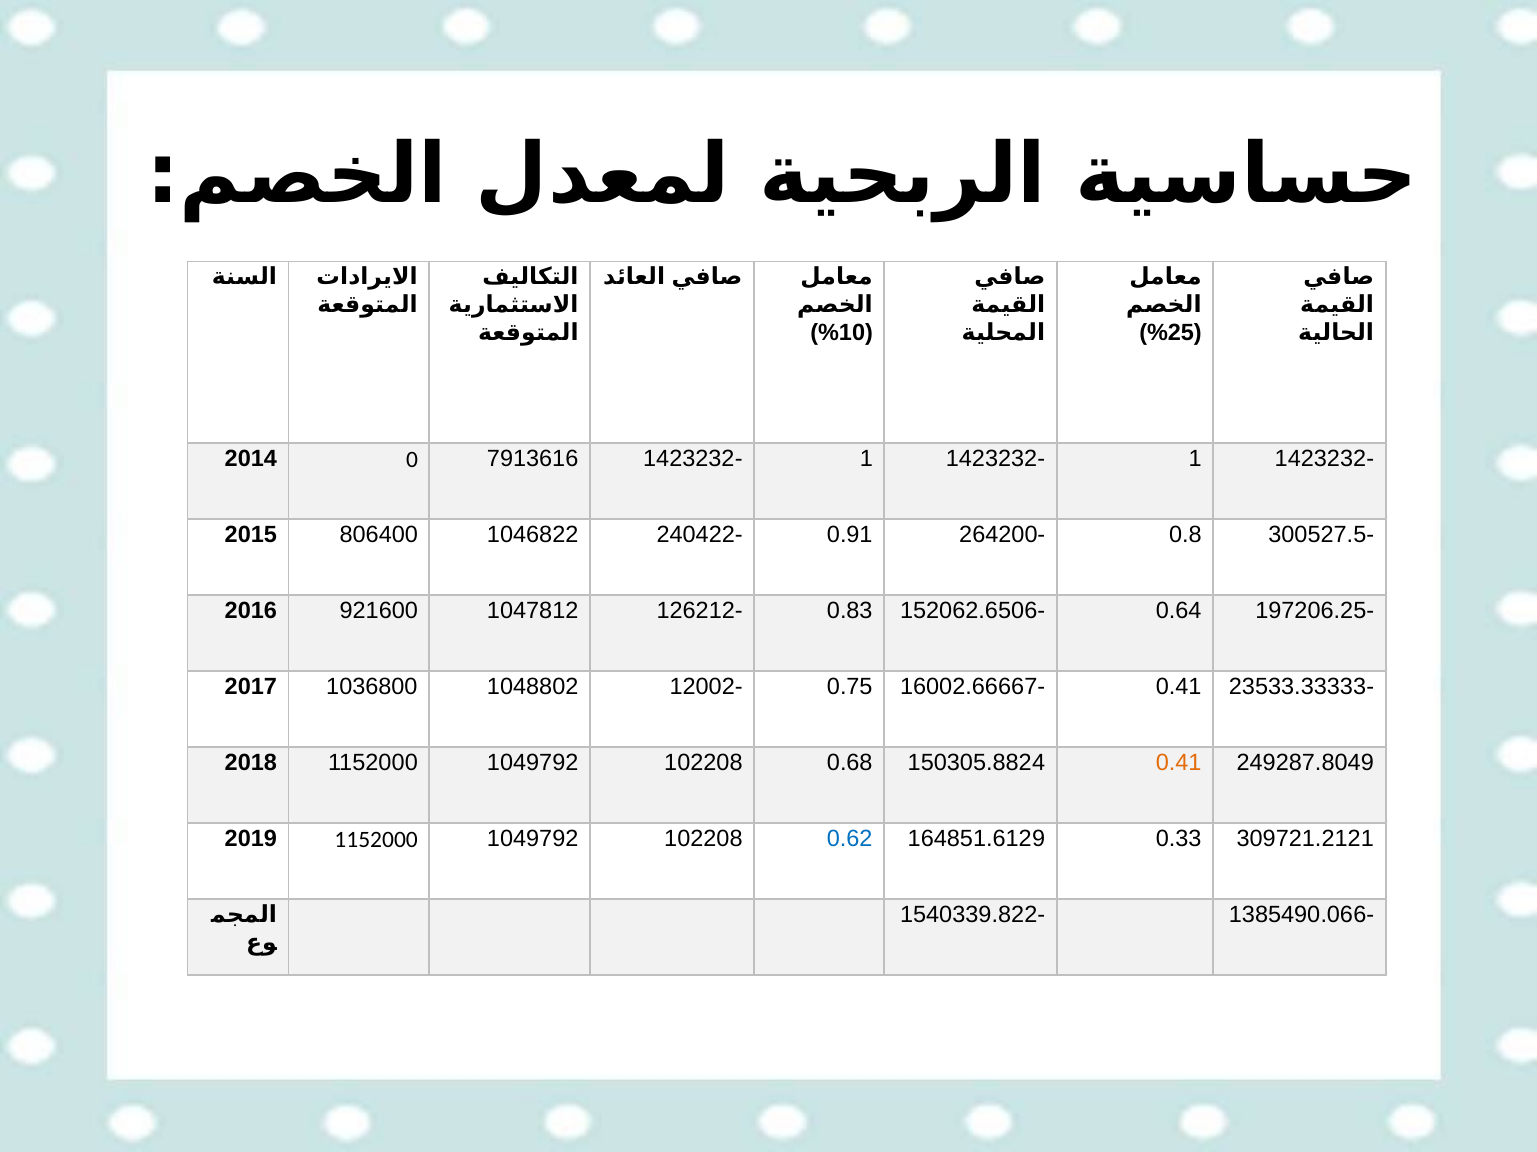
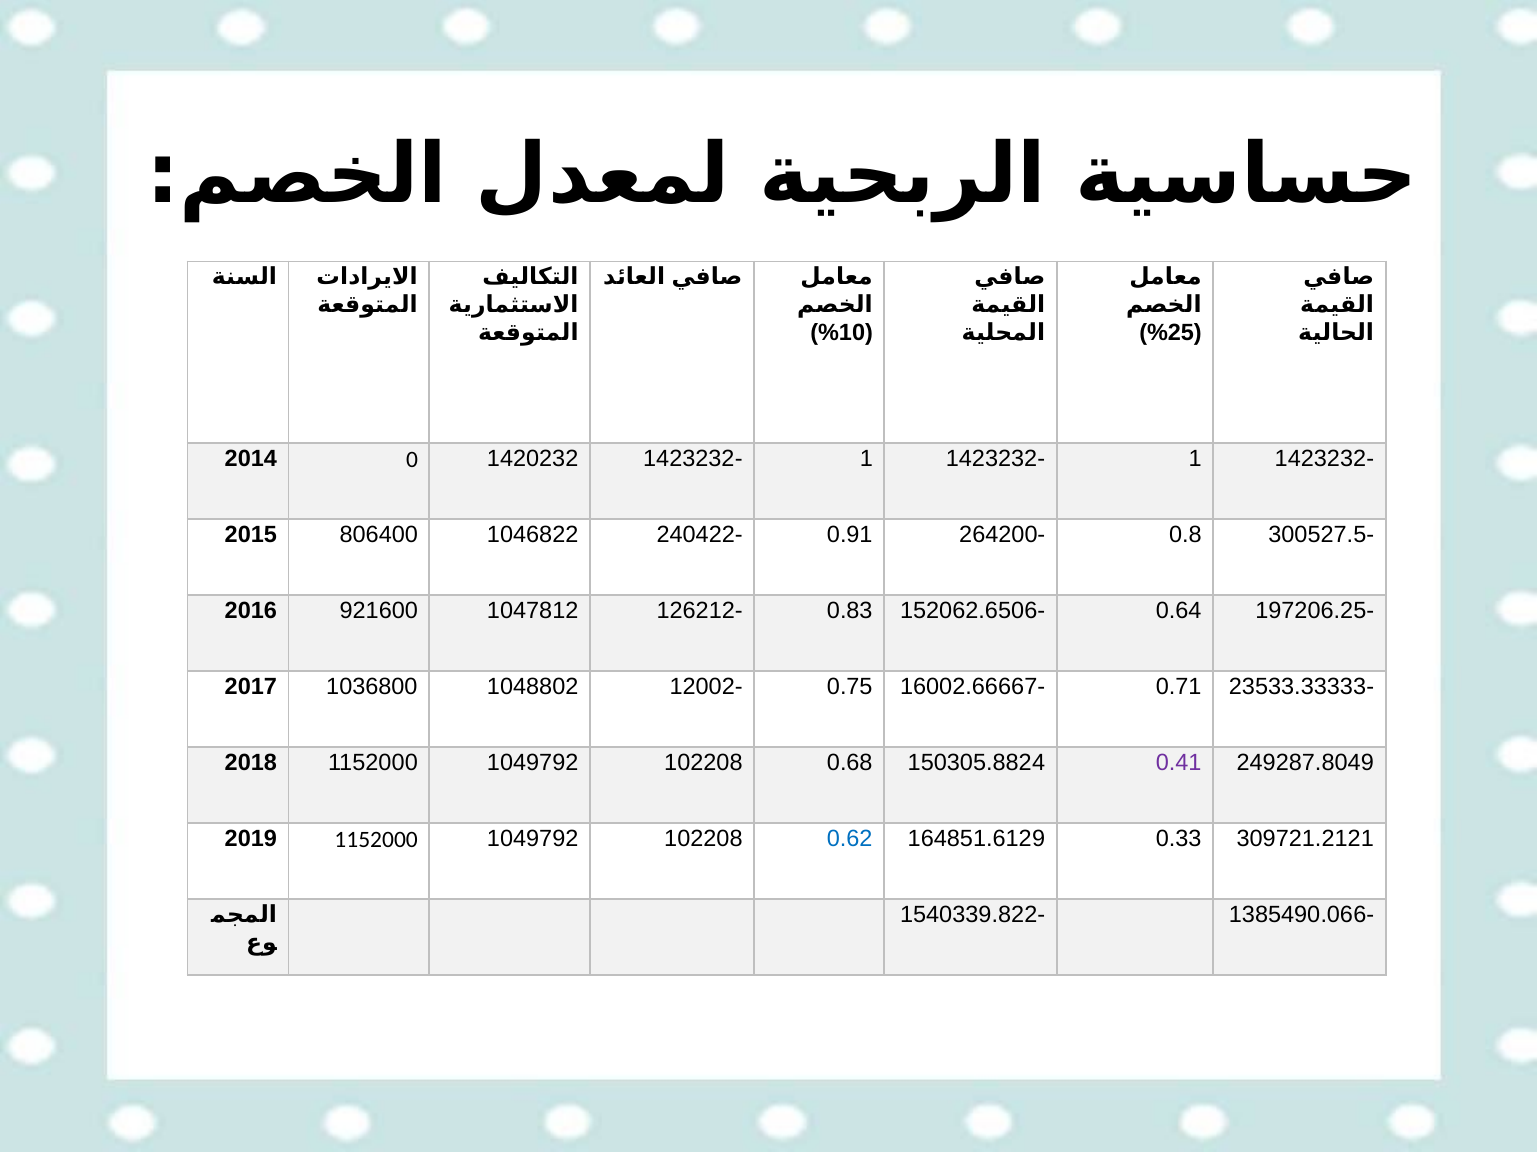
7913616: 7913616 -> 1420232 (533, 459)
0.41: 0.41 -> 0.71 (1179, 687)
0.41 colour: orange -> purple (1179, 763)
